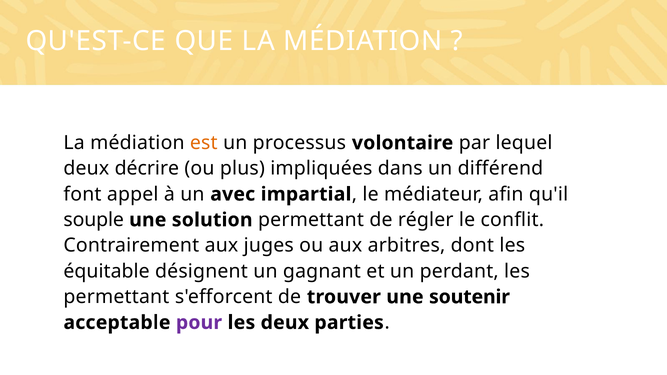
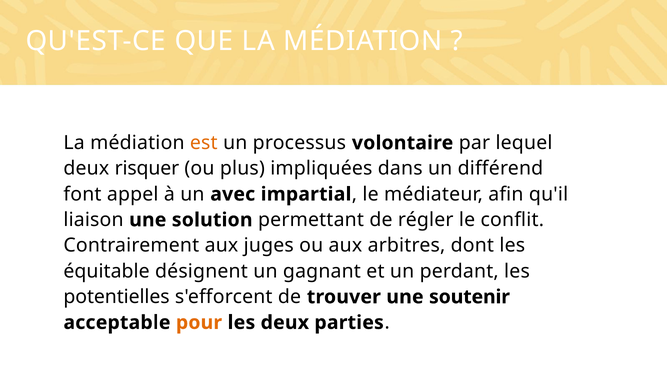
décrire: décrire -> risquer (147, 169)
souple: souple -> liaison (94, 220)
permettant: permettant -> potentielles (117, 297)
pour colour: purple -> orange (199, 323)
